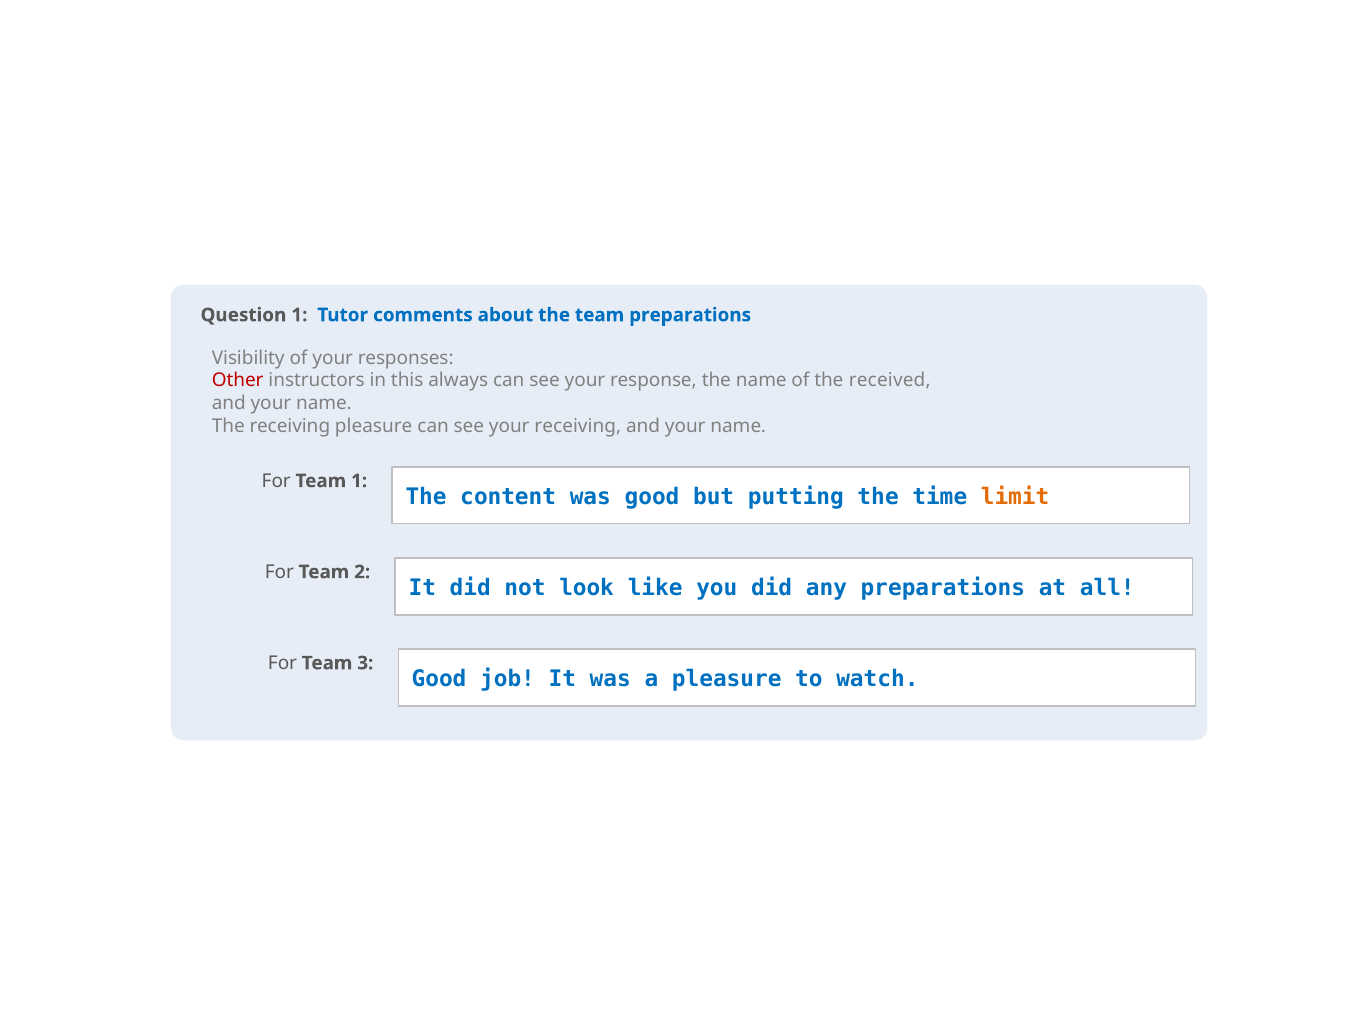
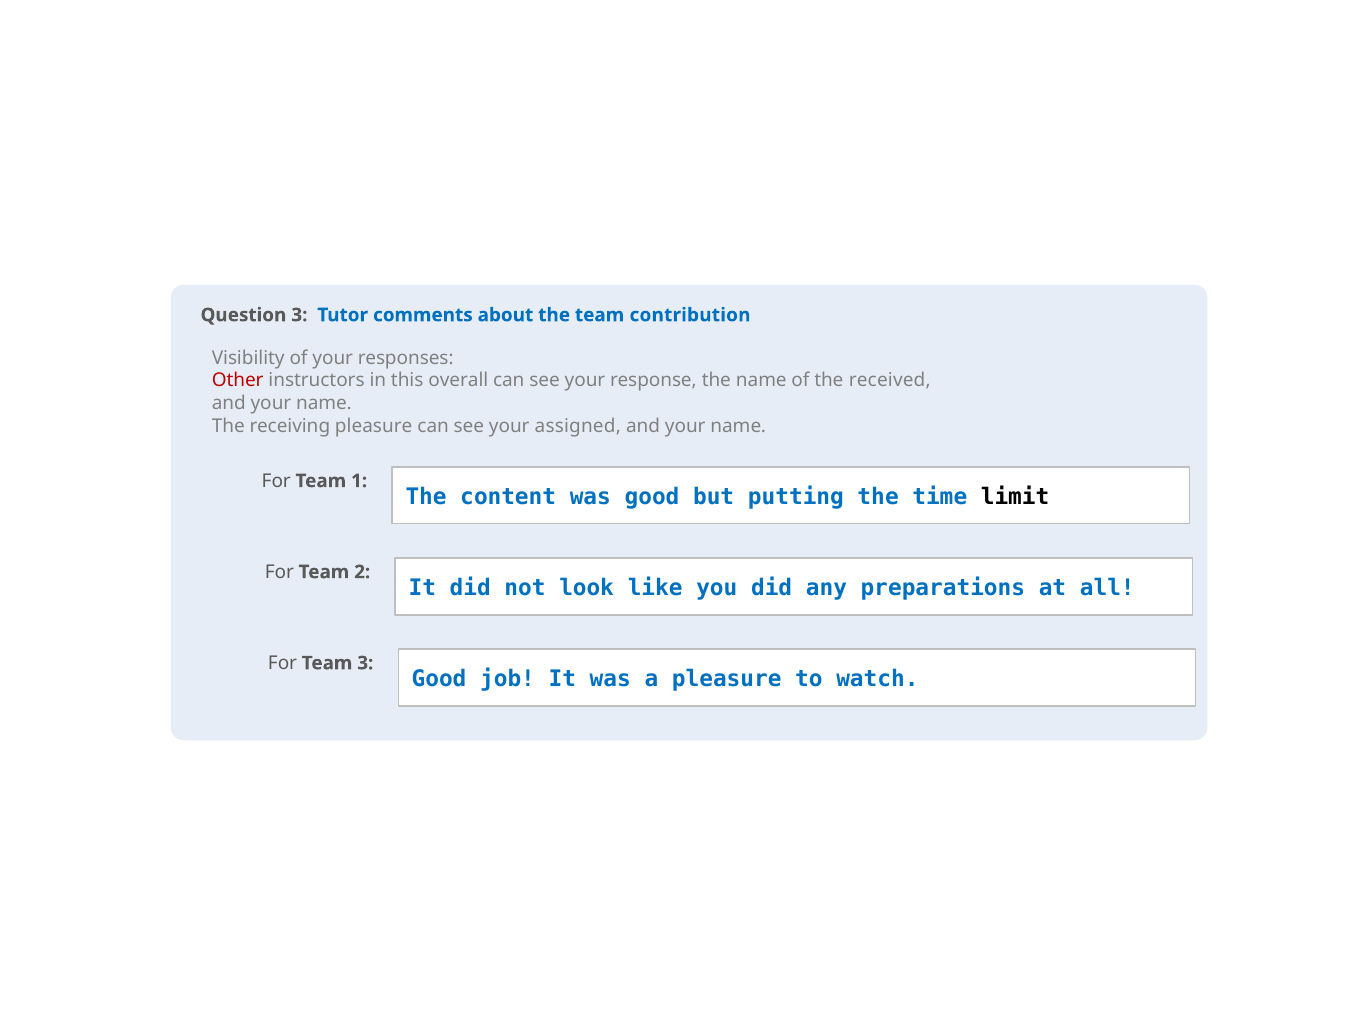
Question 1: 1 -> 3 (299, 315)
team preparations: preparations -> contribution (690, 315)
always: always -> overall (458, 381)
your receiving: receiving -> assigned (578, 426)
limit colour: orange -> black (1015, 497)
